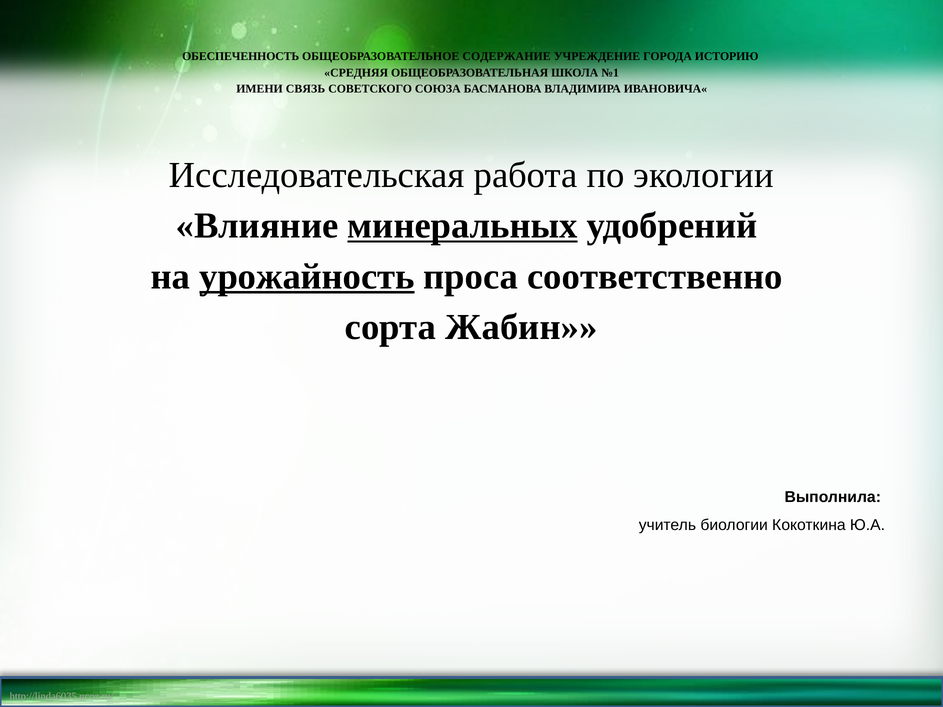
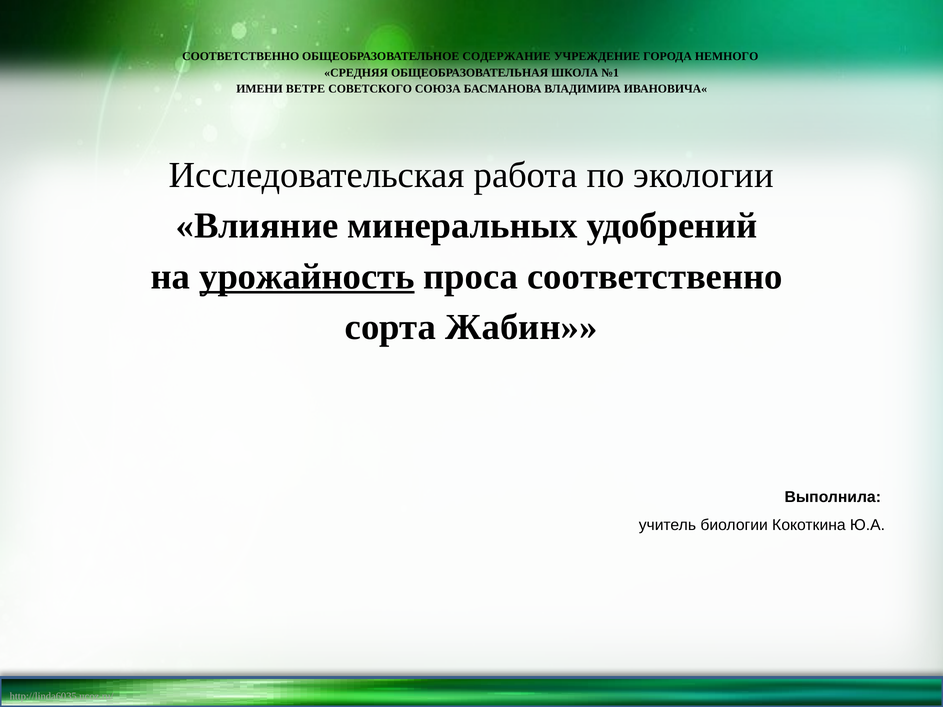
ОБЕСПЕЧЕННОСТЬ: ОБЕСПЕЧЕННОСТЬ -> СООТВЕТСТВЕННО (241, 56)
ИСТОРИЮ: ИСТОРИЮ -> НЕМНОГО (727, 56)
СВЯЗЬ: СВЯЗЬ -> ВЕТРЕ (305, 89)
минеральных underline: present -> none (463, 226)
